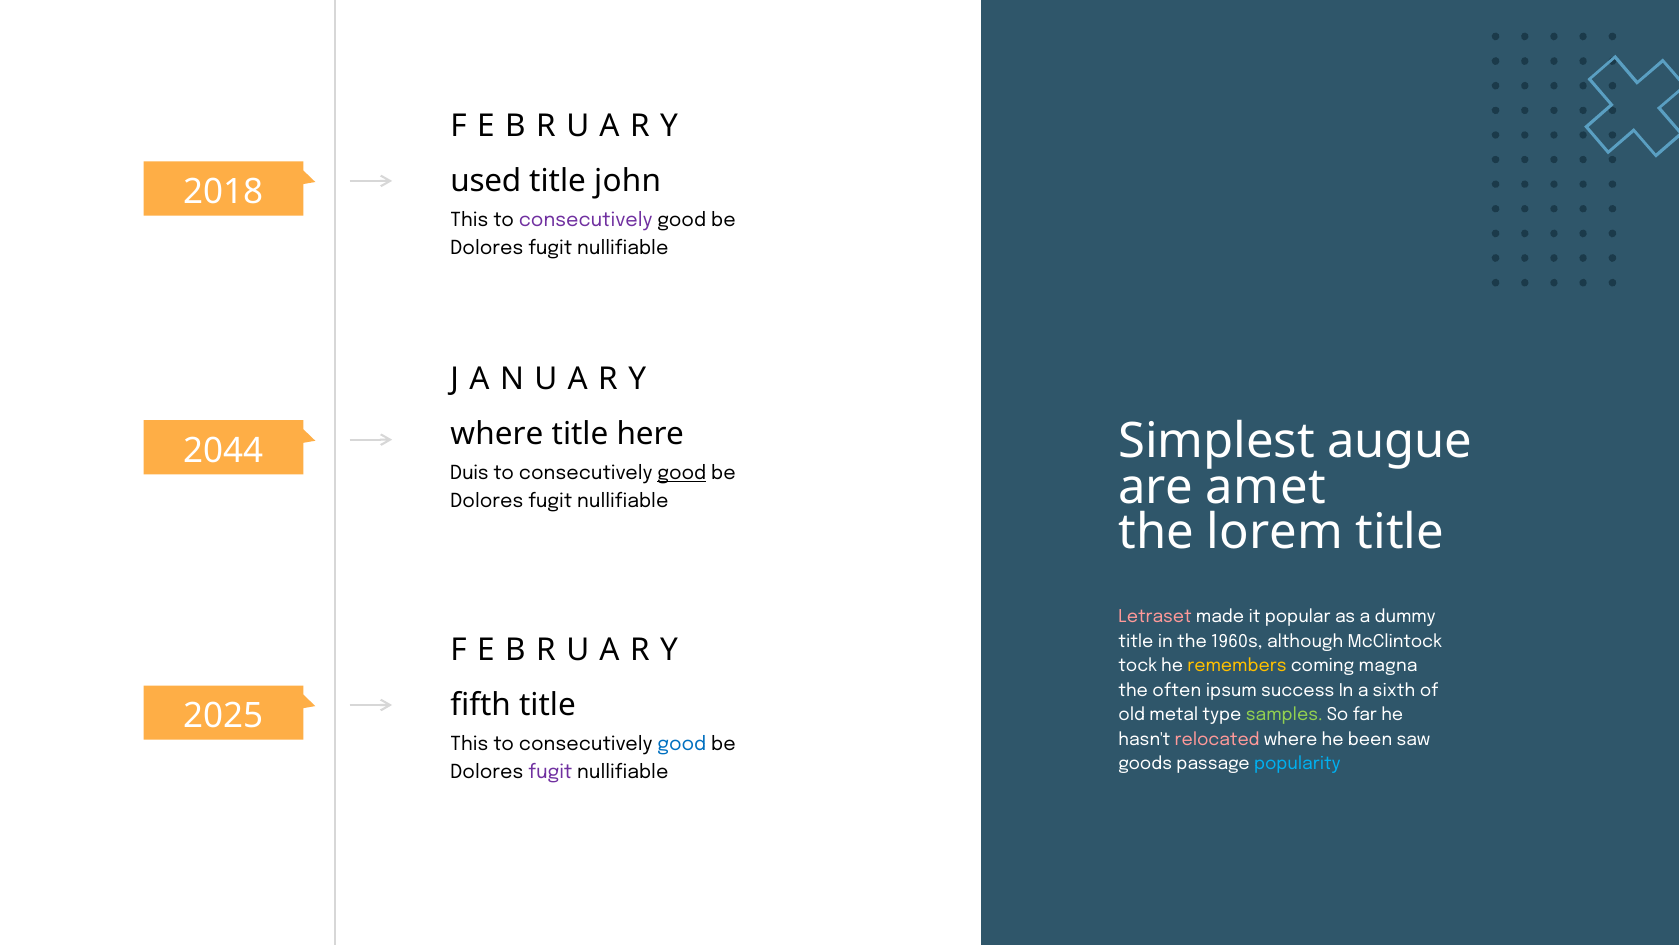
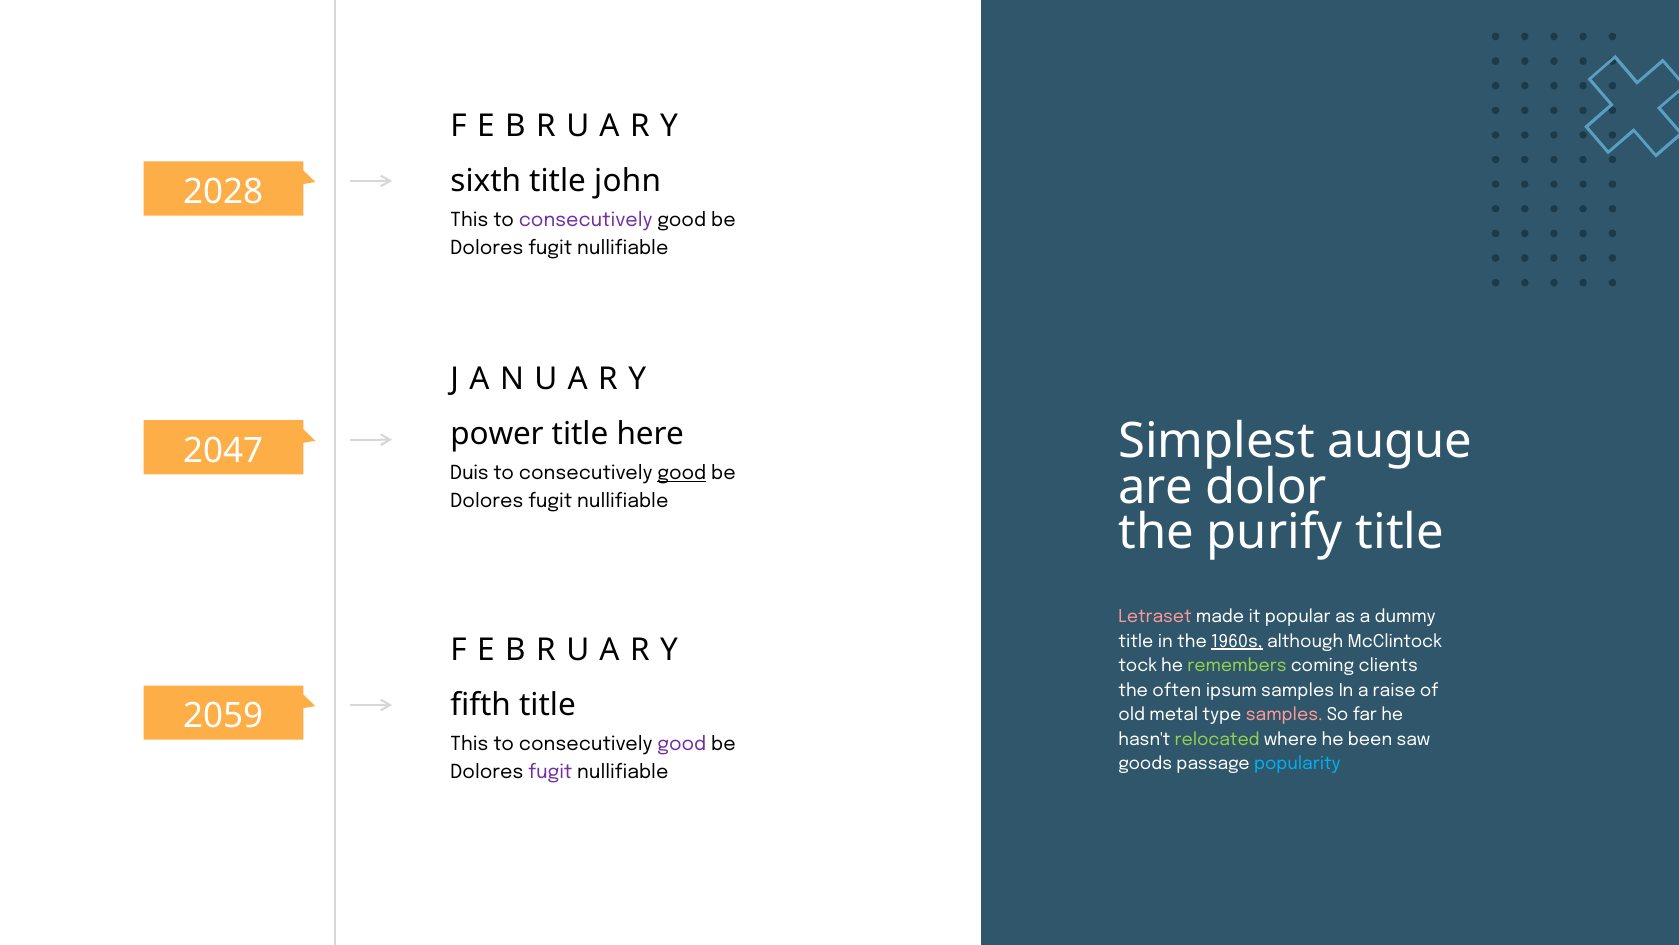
used: used -> sixth (486, 181)
2018: 2018 -> 2028 (223, 192)
where: where -> power (497, 433)
2044: 2044 -> 2047 (223, 450)
amet: amet -> dolor (1266, 487)
lorem: lorem -> purify (1275, 532)
1960s underline: none -> present (1237, 641)
remembers colour: yellow -> light green (1237, 666)
magna: magna -> clients (1388, 666)
ipsum success: success -> samples (1298, 690)
sixth: sixth -> raise (1394, 690)
2025: 2025 -> 2059 (223, 716)
samples colour: light green -> pink (1284, 715)
relocated colour: pink -> light green (1217, 739)
good colour: blue -> purple (682, 744)
